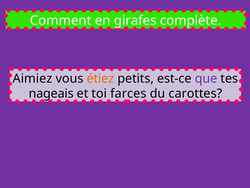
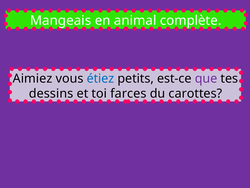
Comment: Comment -> Mangeais (61, 20)
girafes: girafes -> animal (135, 20)
étiez colour: orange -> blue (100, 78)
nageais: nageais -> dessins (51, 93)
